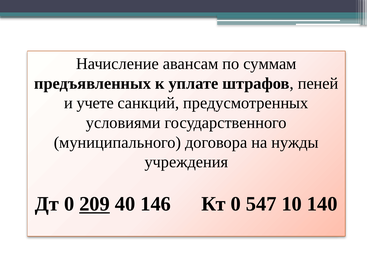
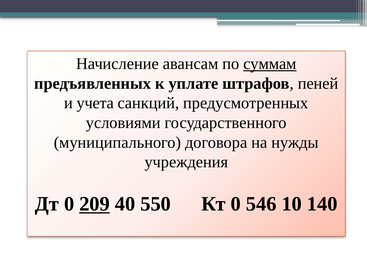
суммам underline: none -> present (270, 64)
учете: учете -> учета (95, 103)
146: 146 -> 550 (156, 203)
547: 547 -> 546 (261, 203)
